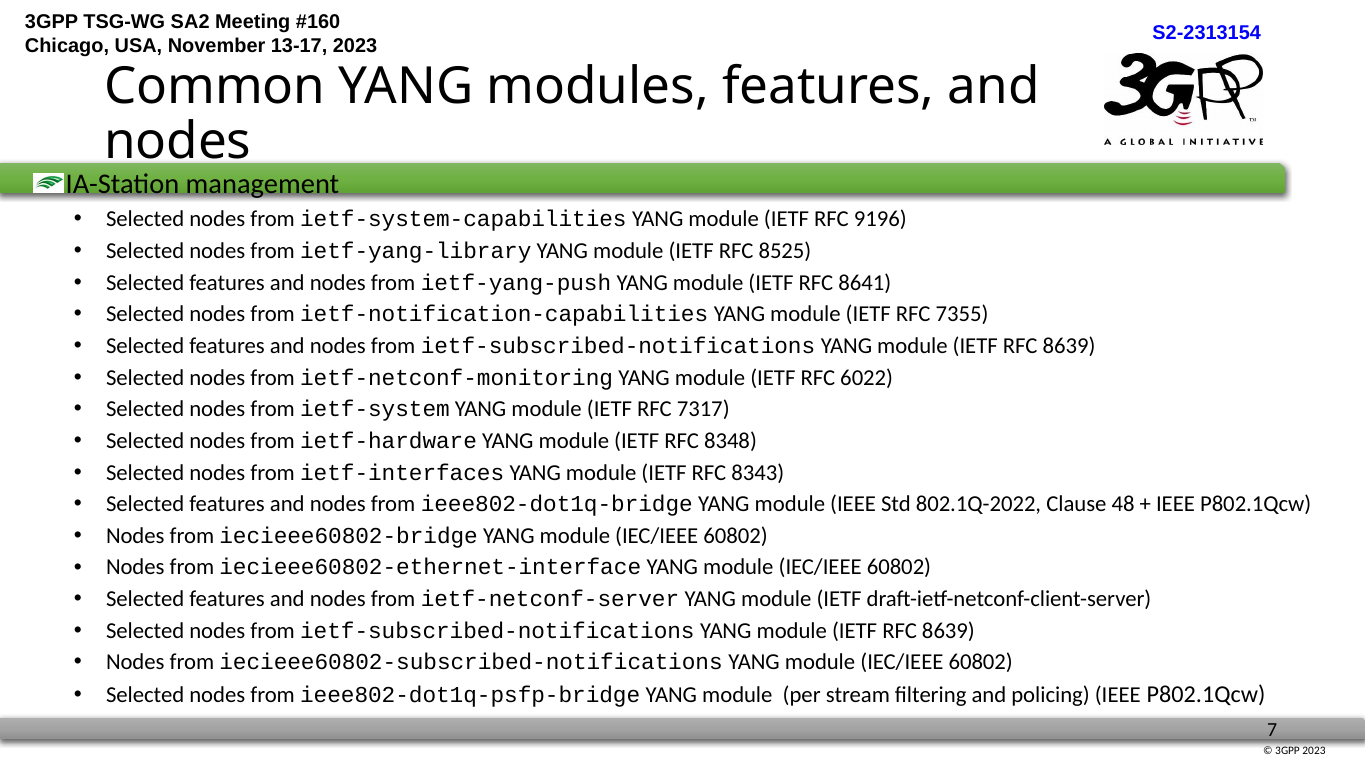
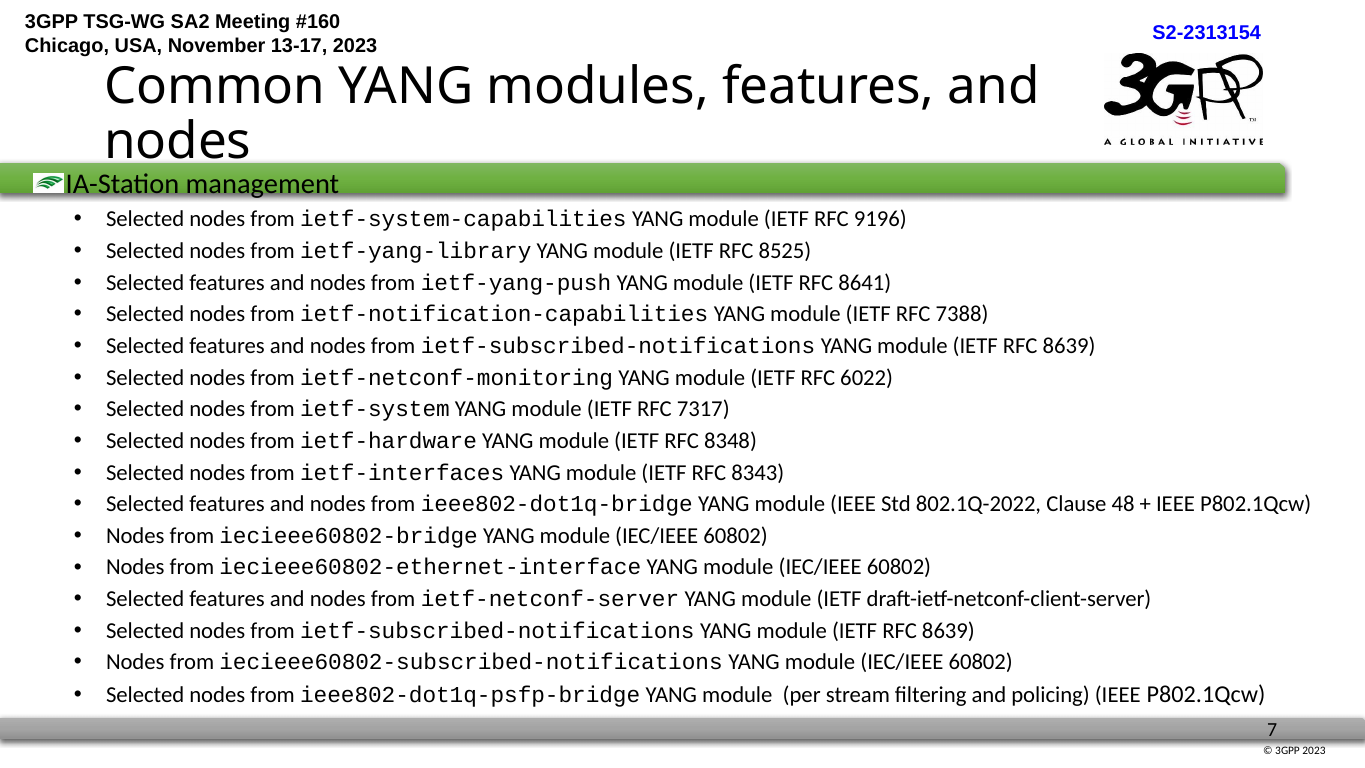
7355: 7355 -> 7388 (962, 314)
